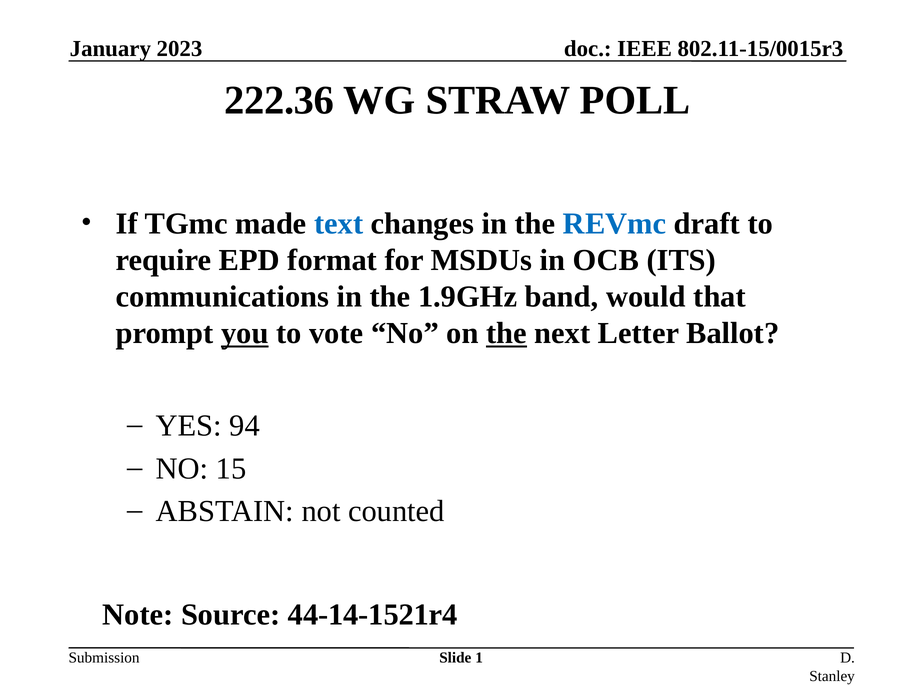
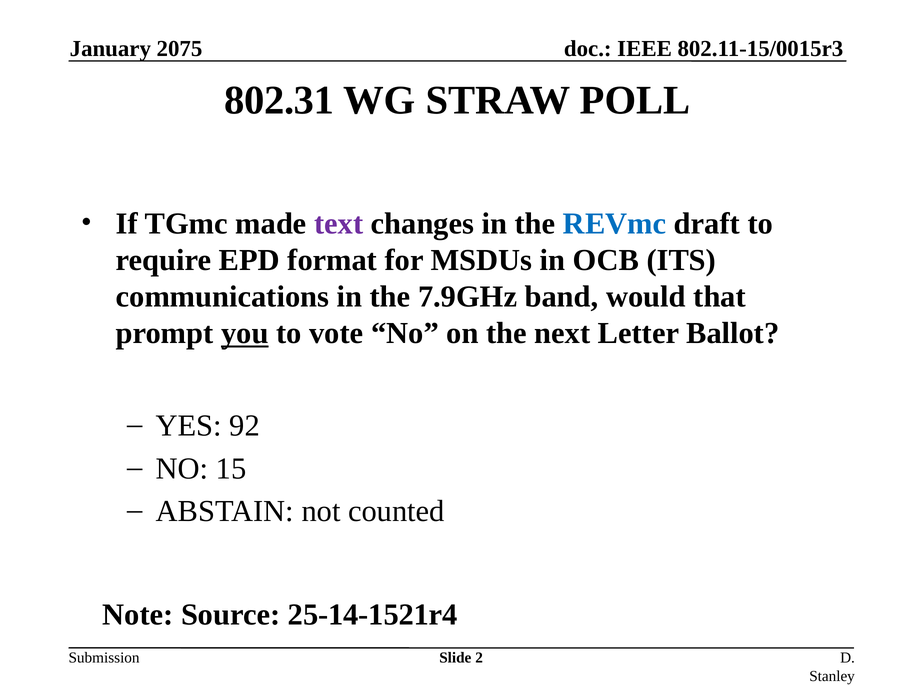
2023: 2023 -> 2075 (179, 49)
222.36: 222.36 -> 802.31 (279, 100)
text colour: blue -> purple (339, 224)
1.9GHz: 1.9GHz -> 7.9GHz (468, 297)
the underline: present -> none (507, 333)
94: 94 -> 92 (245, 426)
44-14-1521r4: 44-14-1521r4 -> 25-14-1521r4 (373, 615)
1: 1 -> 2 (479, 658)
